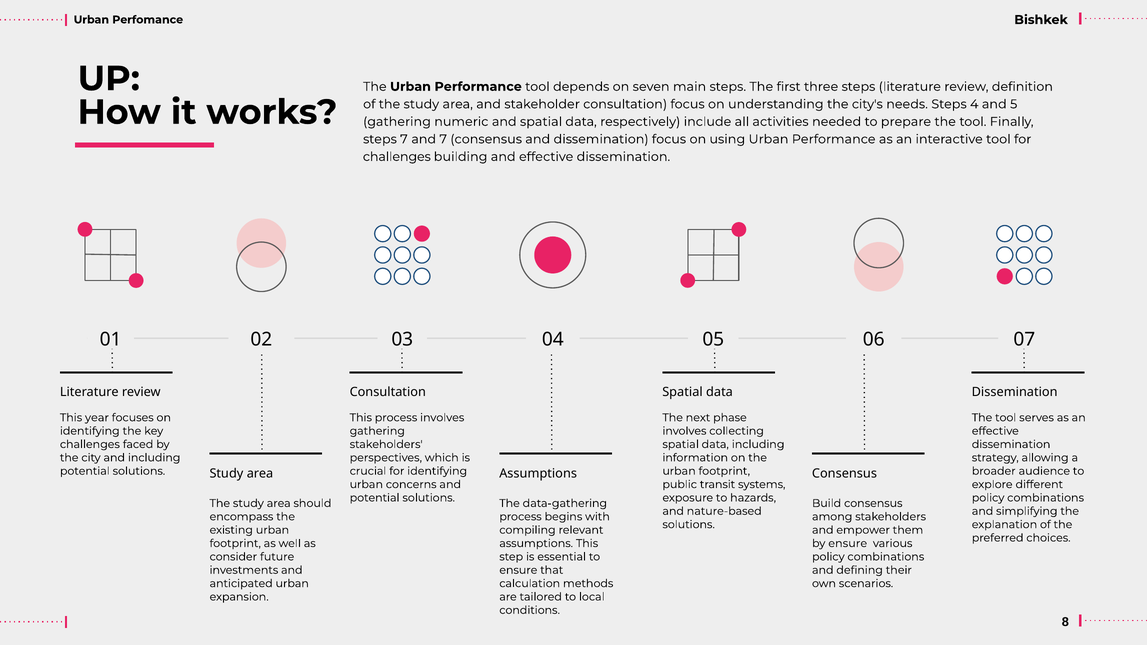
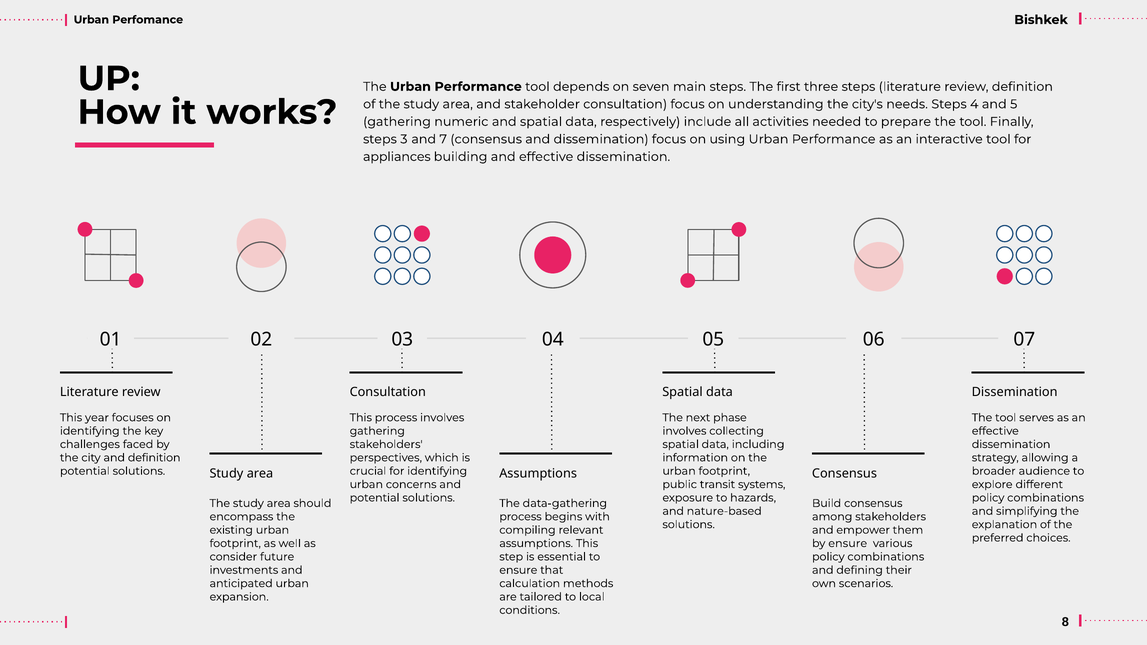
steps 7: 7 -> 3 (404, 139)
challenges: challenges -> appliances (397, 157)
and including: including -> definition (154, 458)
